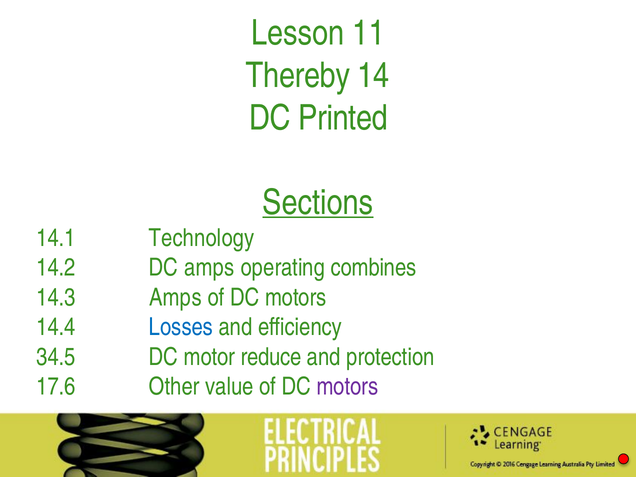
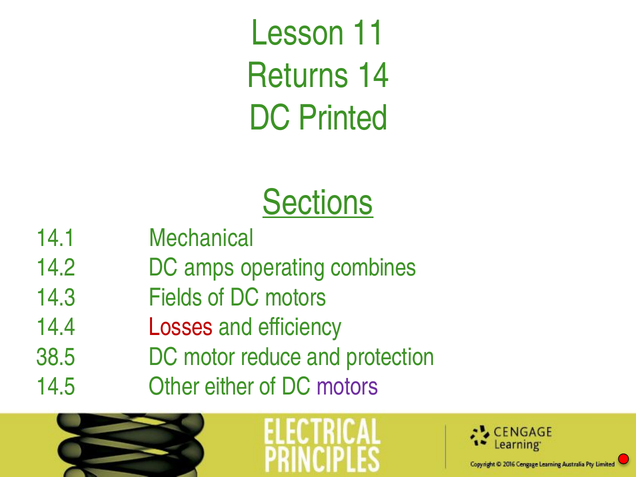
Thereby: Thereby -> Returns (298, 76)
Technology: Technology -> Mechanical (202, 238)
14.3 Amps: Amps -> Fields (176, 298)
Losses colour: blue -> red (181, 327)
34.5: 34.5 -> 38.5 (56, 357)
17.6: 17.6 -> 14.5 (56, 387)
value: value -> either (229, 387)
